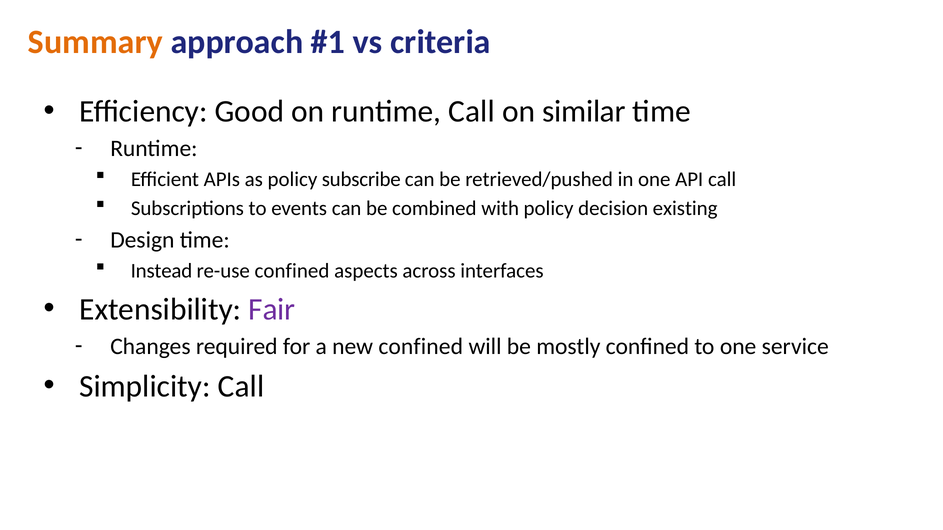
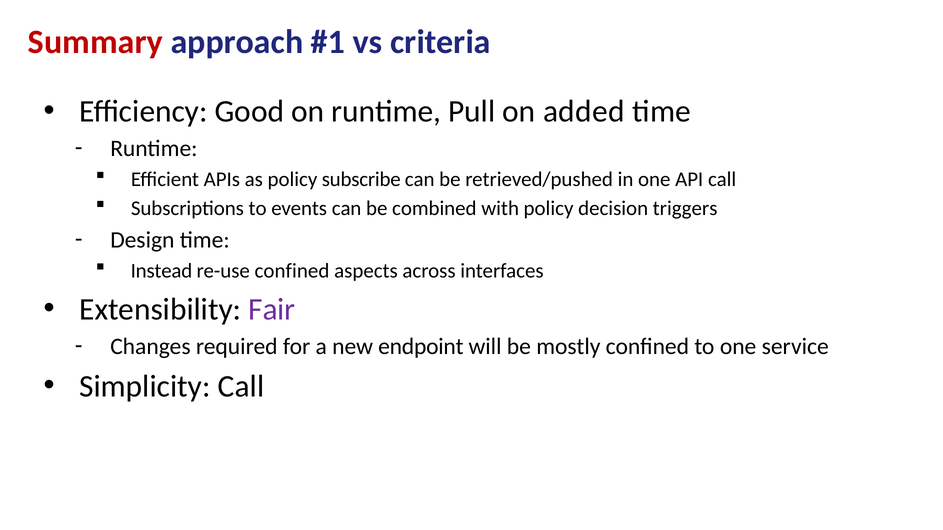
Summary colour: orange -> red (95, 42)
runtime Call: Call -> Pull (472, 112)
similar: similar -> added (584, 112)
existing: existing -> triggers (685, 209)
new confined: confined -> endpoint (421, 347)
